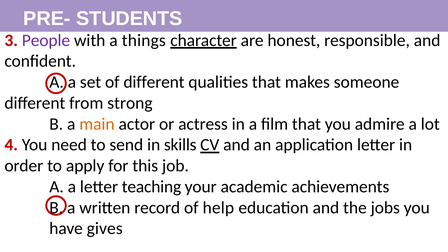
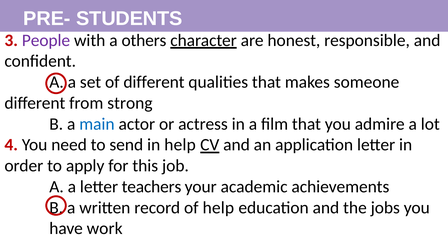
things: things -> others (144, 40)
main colour: orange -> blue (97, 124)
in skills: skills -> help (180, 145)
teaching: teaching -> teachers (151, 187)
gives: gives -> work (105, 229)
